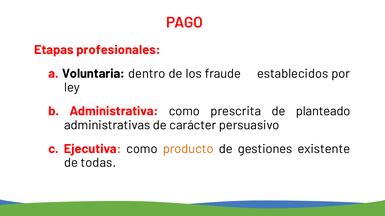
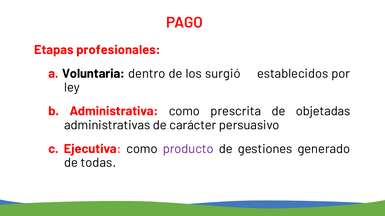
fraude: fraude -> surgió (223, 74)
planteado: planteado -> objetadas (323, 112)
producto colour: orange -> purple (188, 149)
existente: existente -> generado (324, 149)
